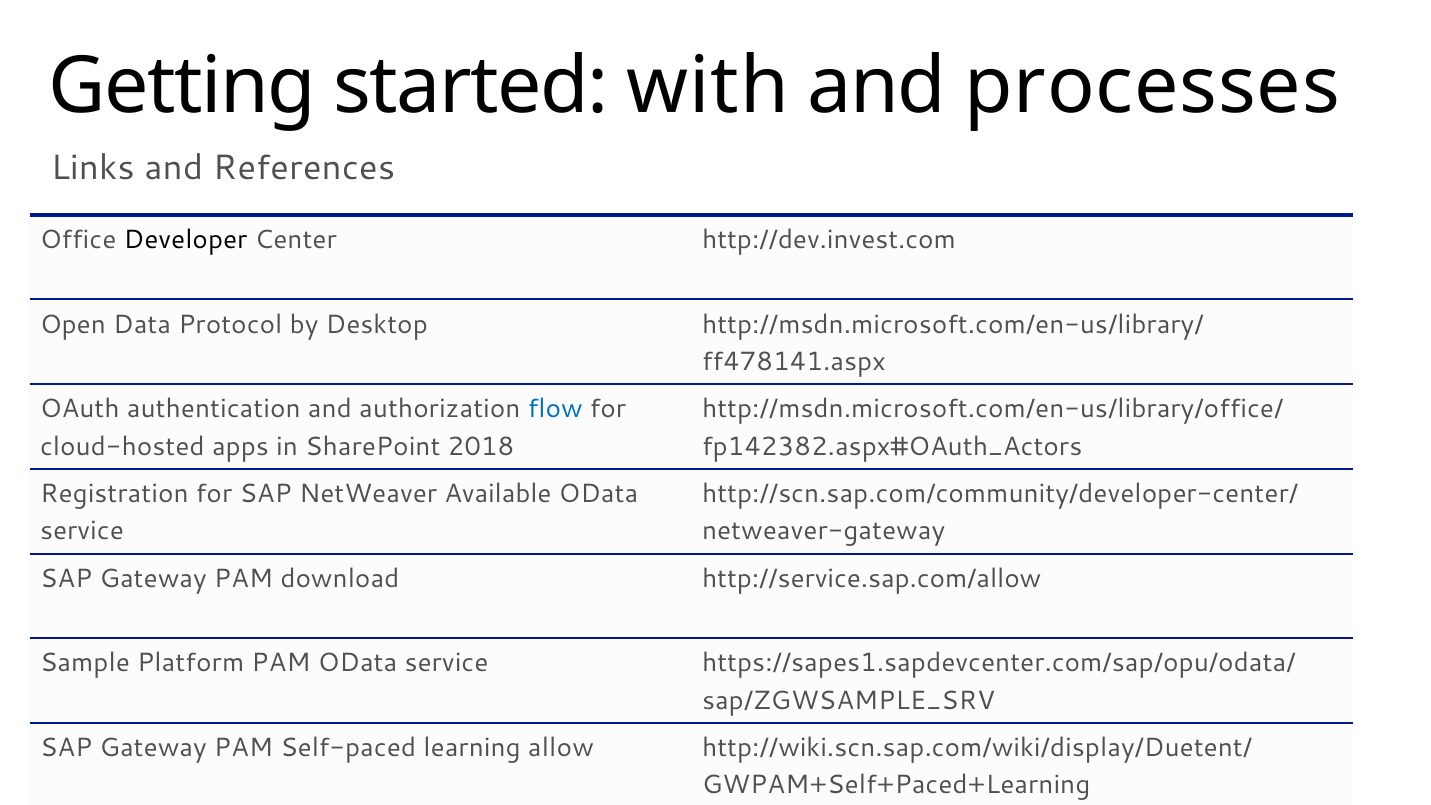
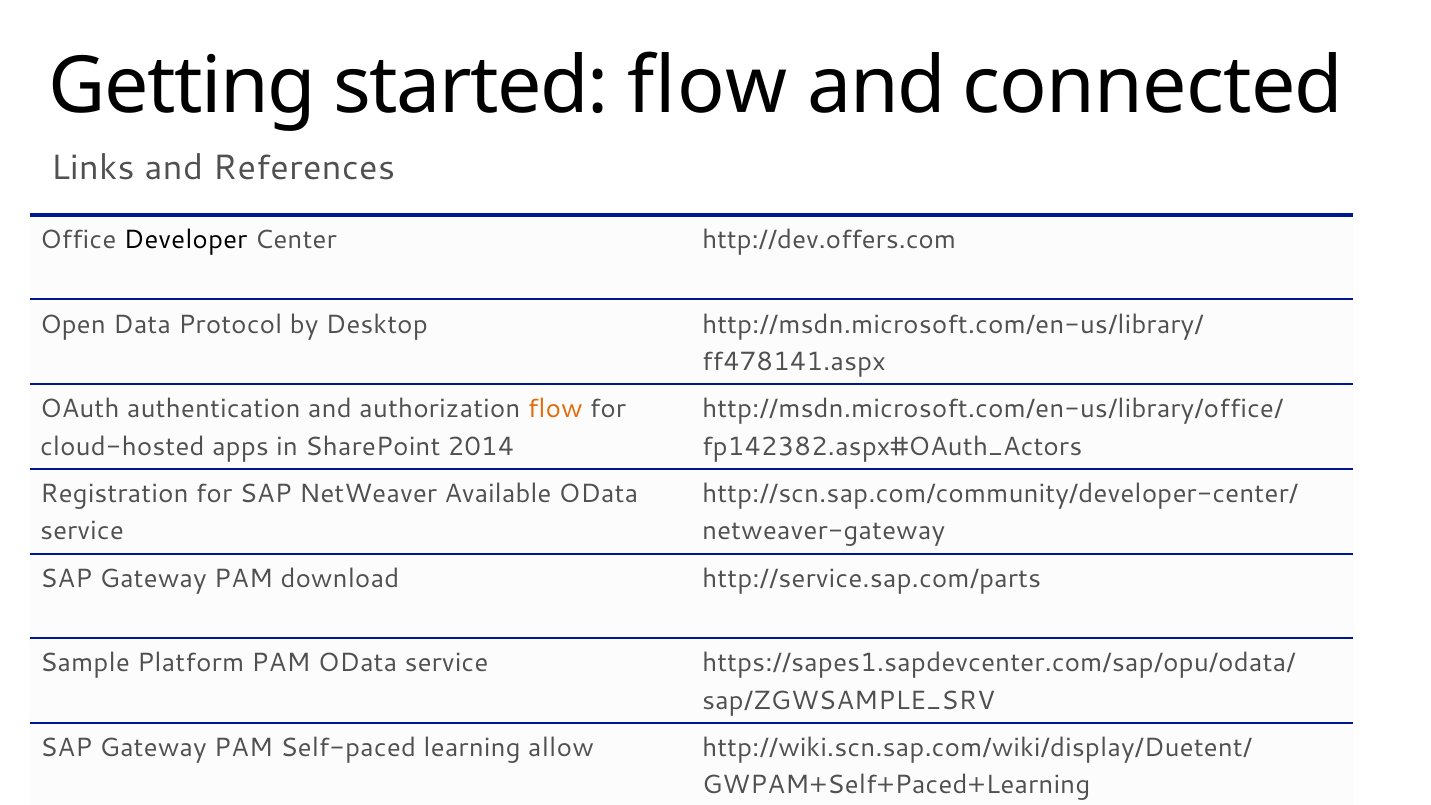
started with: with -> flow (708, 87)
processes: processes -> connected (1153, 87)
http://dev.invest.com: http://dev.invest.com -> http://dev.offers.com (829, 240)
flow colour: blue -> orange (555, 409)
2018: 2018 -> 2014 (481, 446)
http://service.sap.com/allow: http://service.sap.com/allow -> http://service.sap.com/parts (872, 579)
